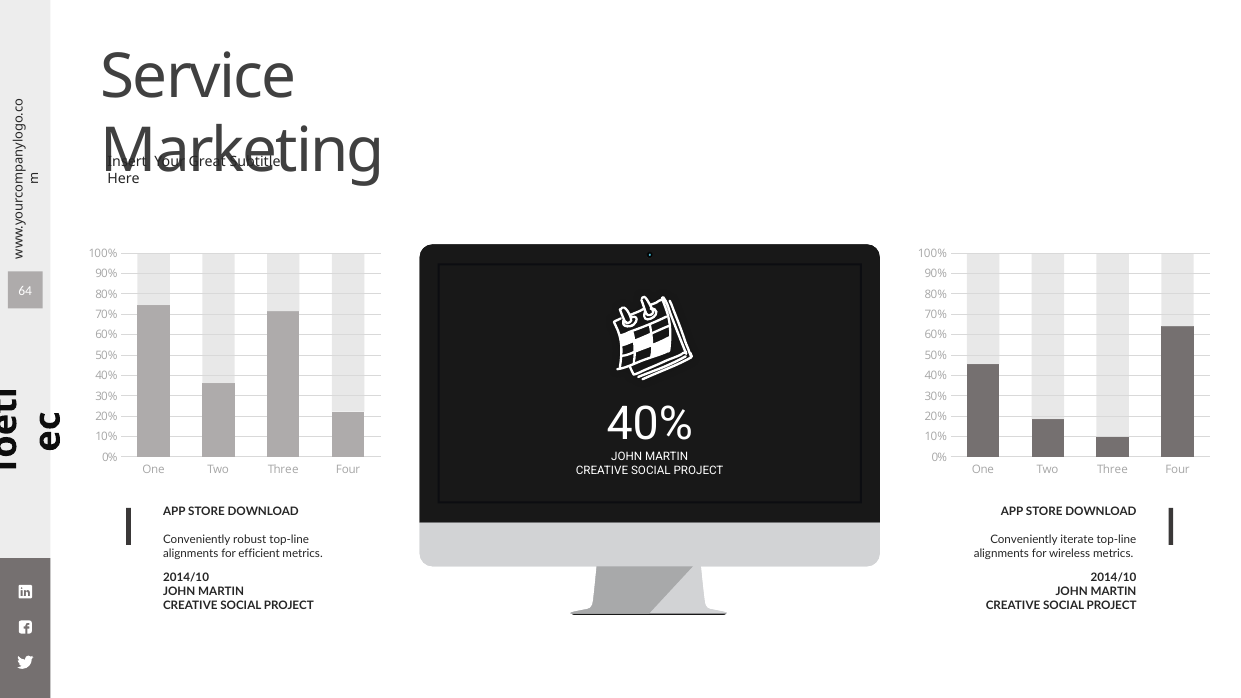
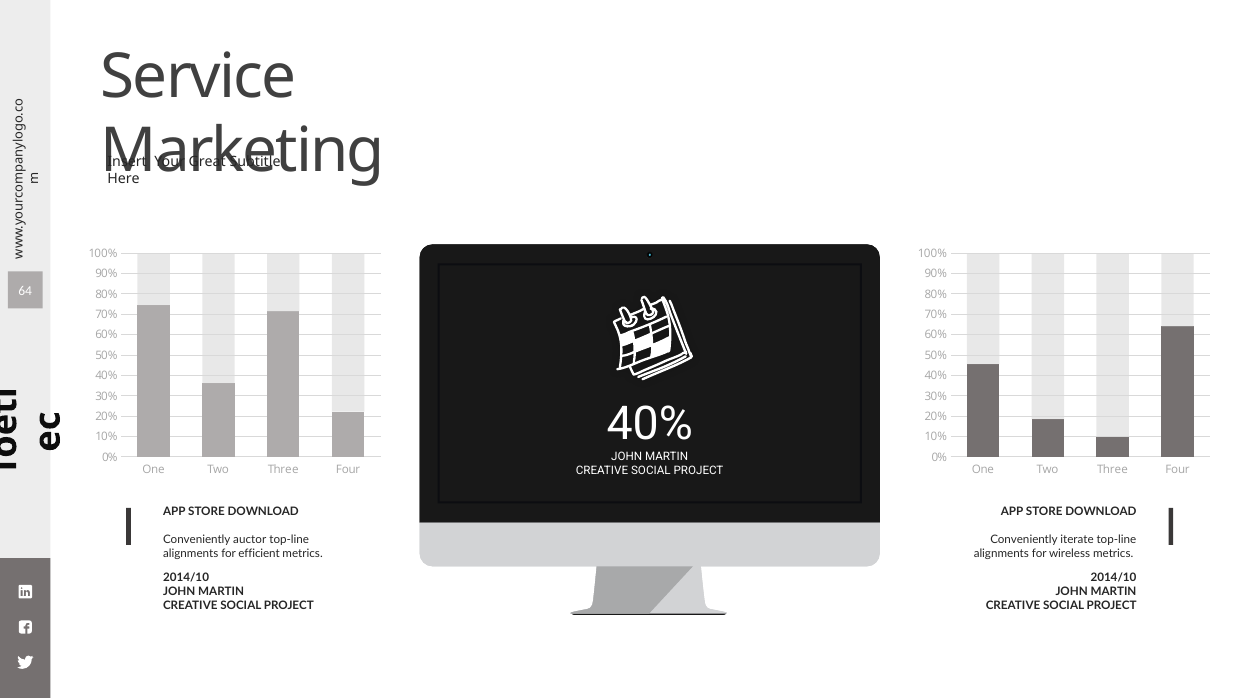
robust: robust -> auctor (250, 540)
